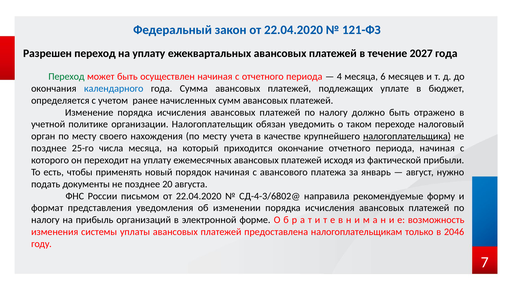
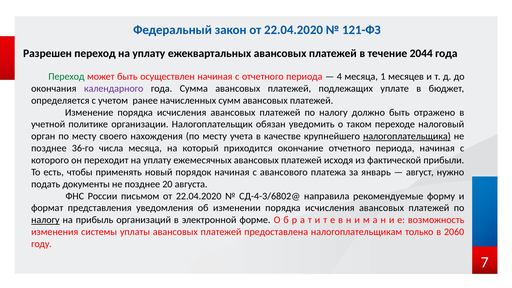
2027: 2027 -> 2044 (421, 53)
6: 6 -> 1 (383, 77)
календарного colour: blue -> purple (114, 89)
25-го: 25-го -> 36-го (83, 148)
налогу underline: none -> present (45, 220)
2046: 2046 -> 2060 (454, 232)
